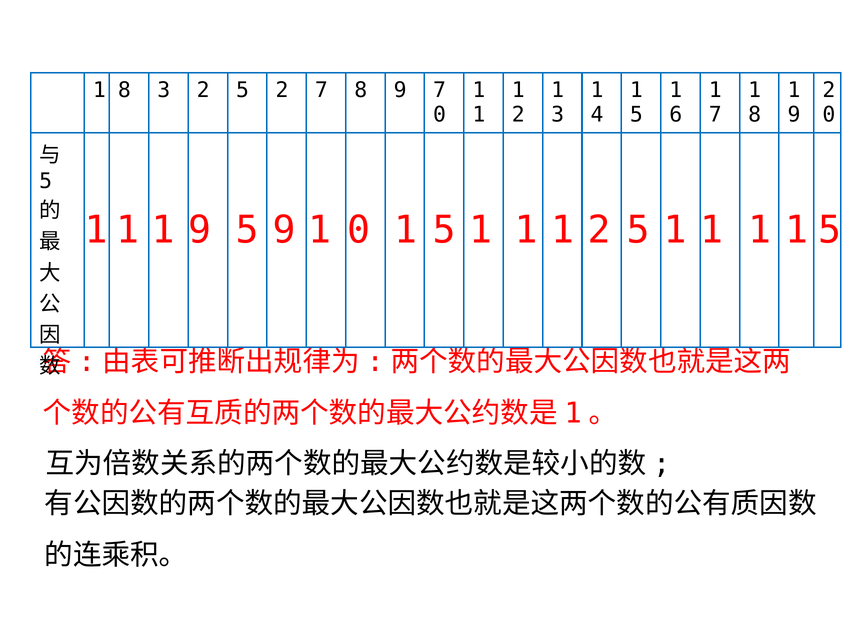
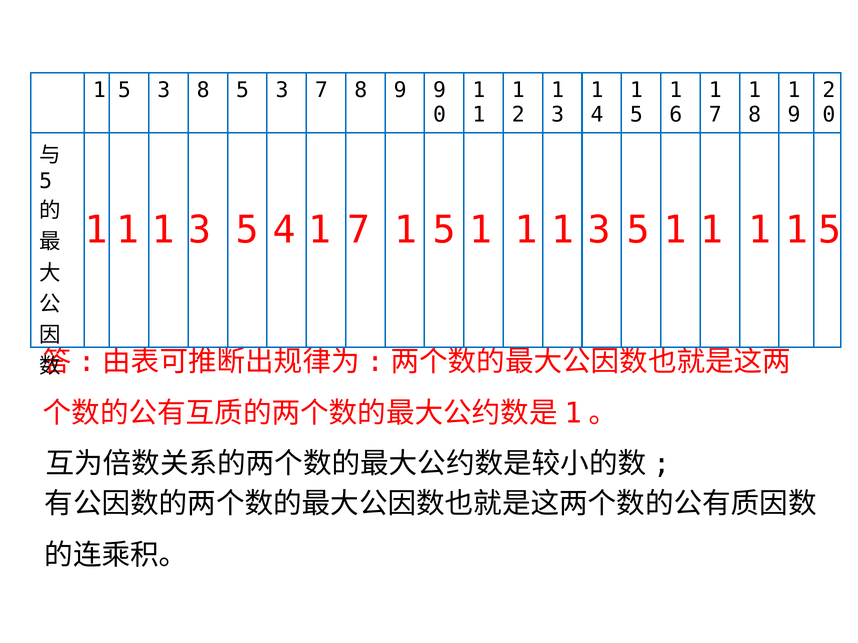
8: 8 -> 5 (124, 90)
3 2: 2 -> 8 (203, 90)
2: 2 -> 3 (282, 90)
9 7: 7 -> 9 (440, 90)
11 1 9: 9 -> 3 (200, 230)
5 9: 9 -> 4 (284, 230)
0: 0 -> 7 (359, 230)
2: 2 -> 3 (599, 230)
